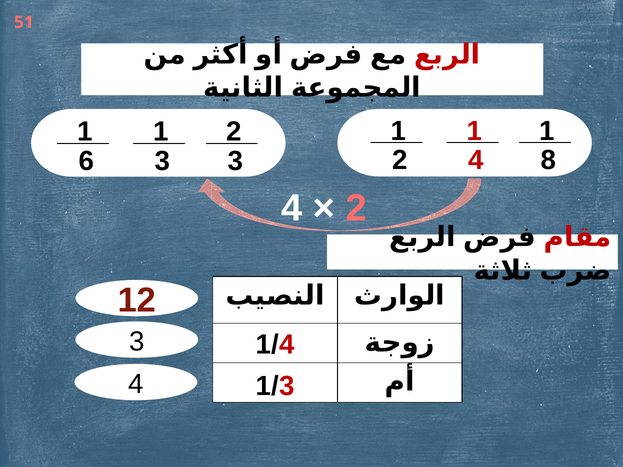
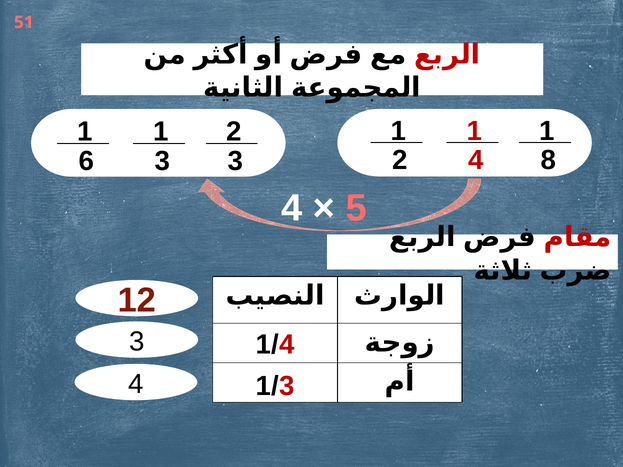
2: 2 -> 5 (356, 208)
